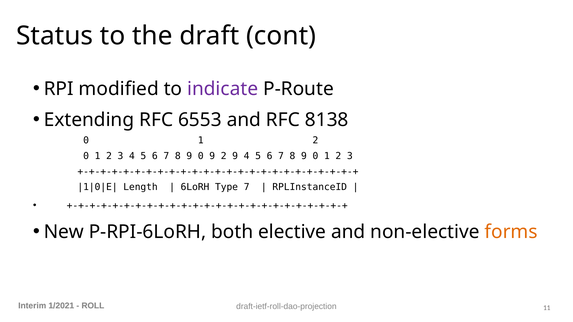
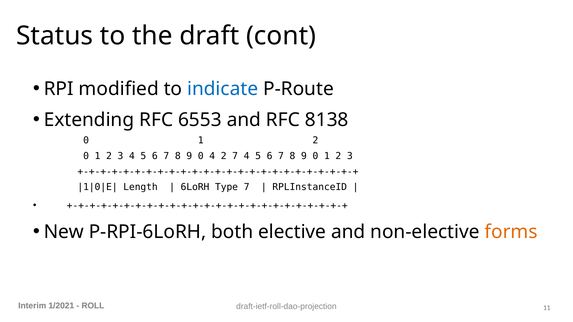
indicate colour: purple -> blue (223, 89)
0 9: 9 -> 4 (212, 156)
2 9: 9 -> 7 (235, 156)
